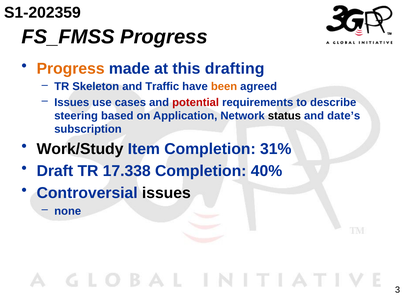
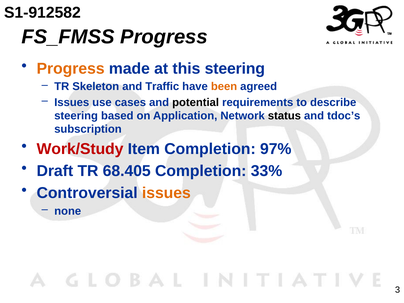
S1-202359: S1-202359 -> S1-912582 (42, 13)
this drafting: drafting -> steering (235, 69)
potential colour: red -> black (196, 102)
date’s: date’s -> tdoc’s (344, 116)
Work/Study colour: black -> red (80, 149)
31%: 31% -> 97% (276, 149)
17.338: 17.338 -> 68.405 (127, 171)
40%: 40% -> 33% (267, 171)
issues colour: black -> orange (166, 193)
